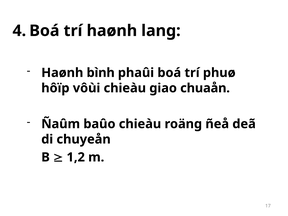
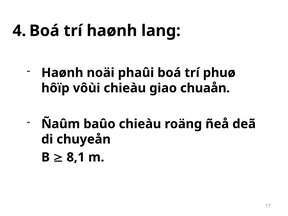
bình: bình -> noäi (101, 73)
1,2: 1,2 -> 8,1 (76, 157)
